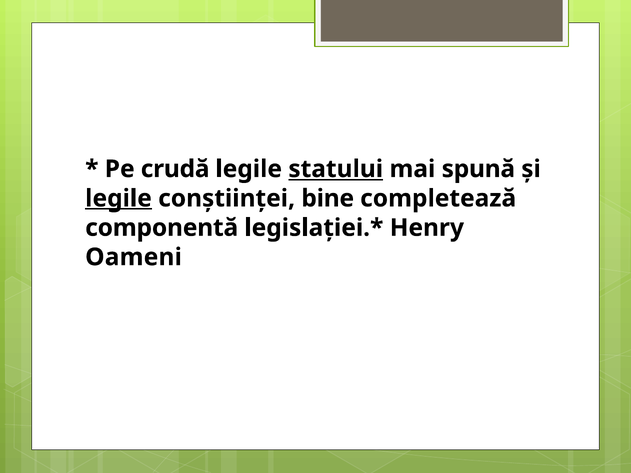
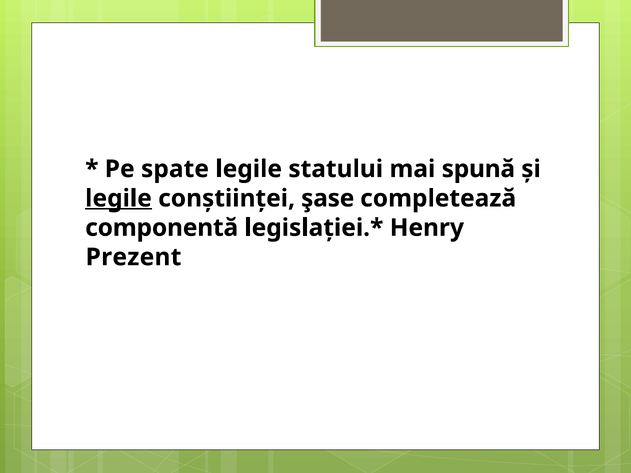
crudă: crudă -> spate (175, 169)
statului underline: present -> none (336, 169)
bine: bine -> şase (328, 198)
Oameni: Oameni -> Prezent (134, 257)
